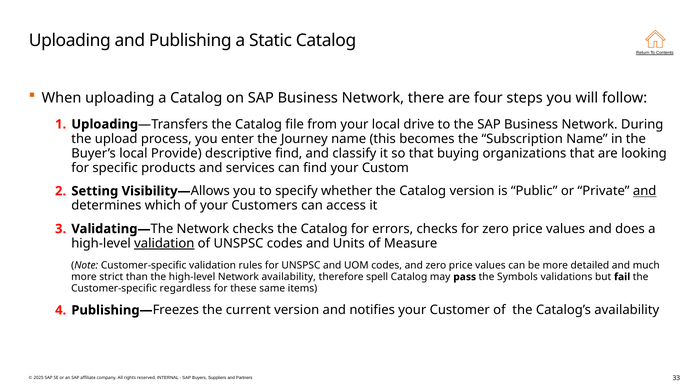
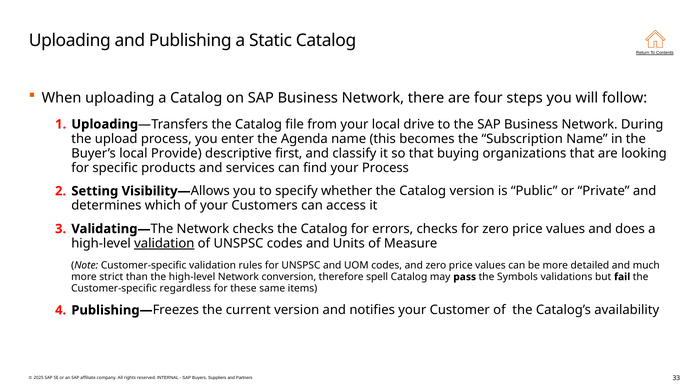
Journey: Journey -> Agenda (304, 139)
descriptive find: find -> first (289, 153)
your Custom: Custom -> Process (385, 168)
and underline: present -> none (645, 191)
Network availability: availability -> conversion (289, 277)
